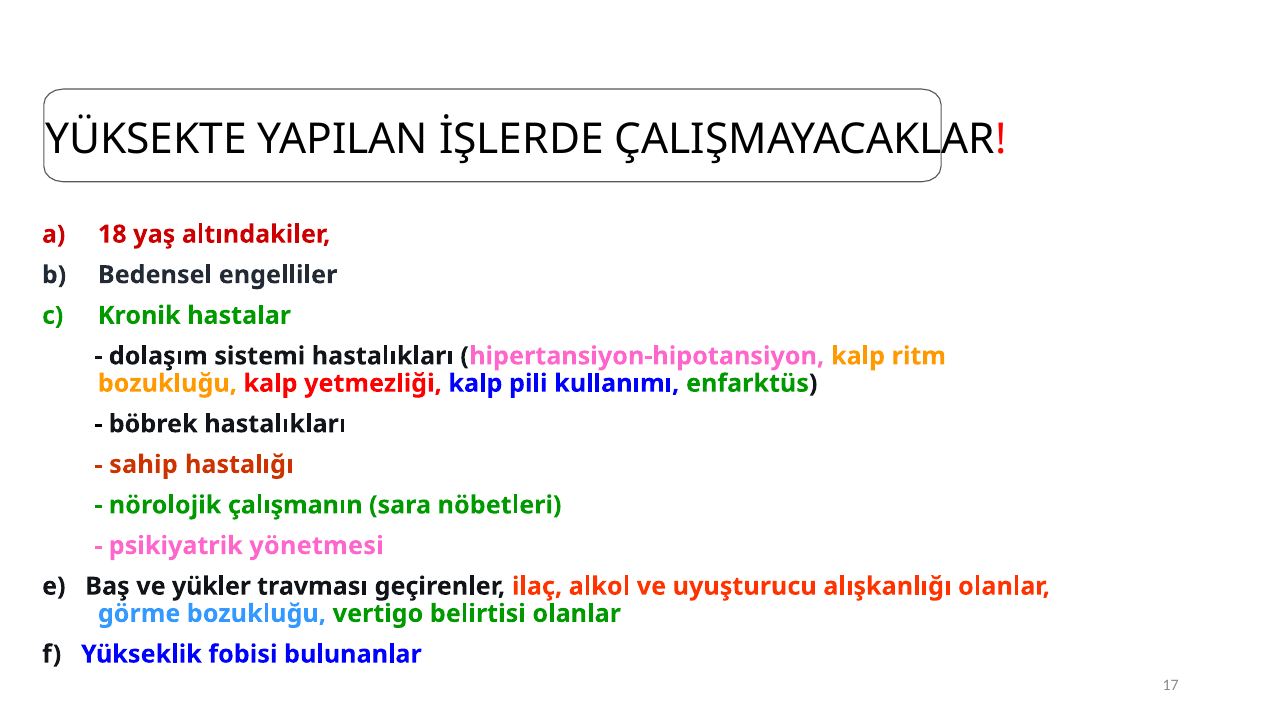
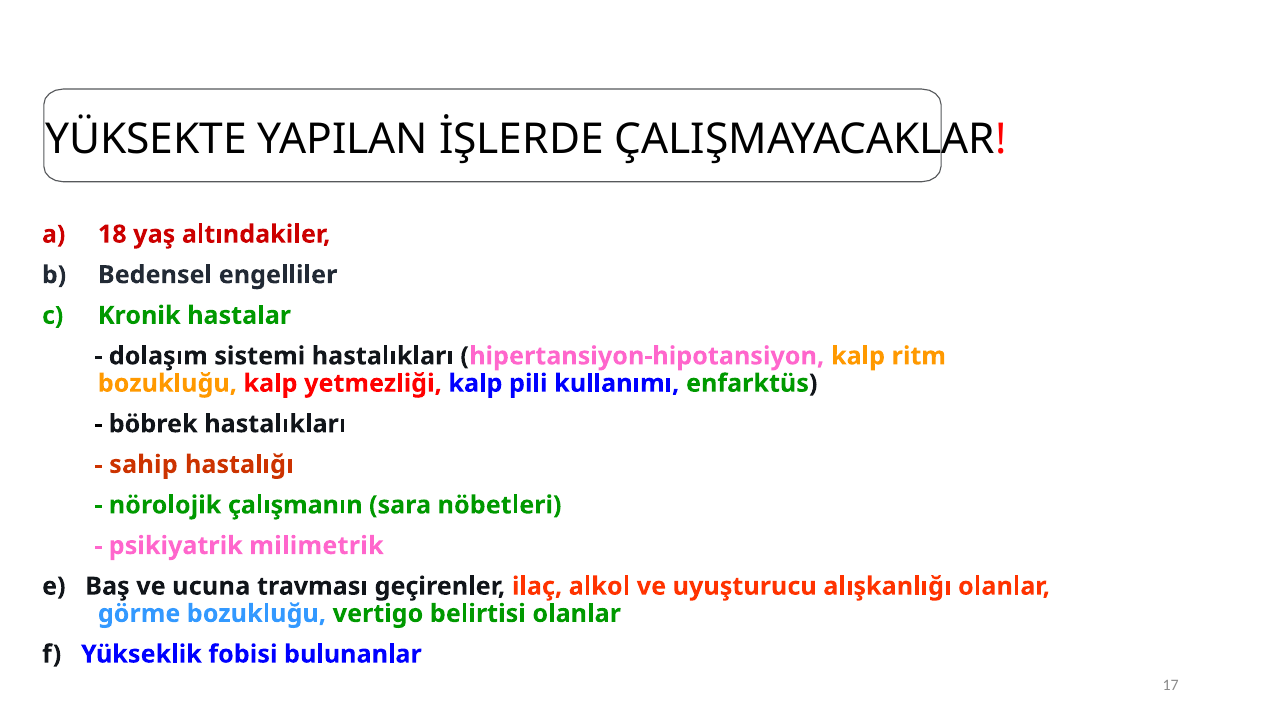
yönetmesi: yönetmesi -> milimetrik (317, 546)
yükler: yükler -> ucuna (211, 586)
